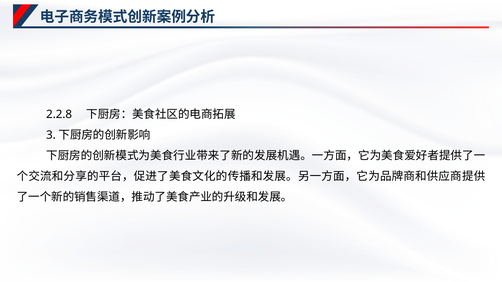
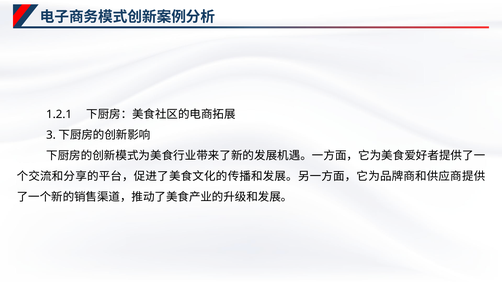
2.2.8: 2.2.8 -> 1.2.1 (59, 115)
